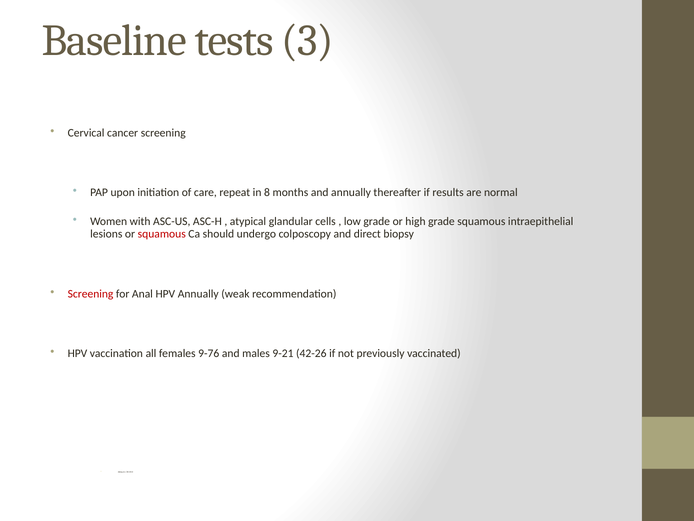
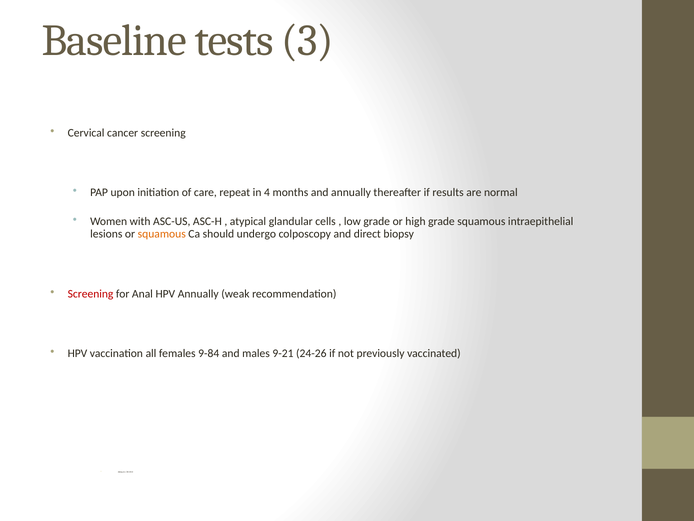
8: 8 -> 4 (267, 192)
squamous colour: red -> orange (162, 234)
9-76: 9-76 -> 9-84 (209, 353)
42-26: 42-26 -> 24-26 (311, 353)
